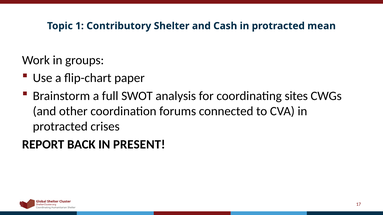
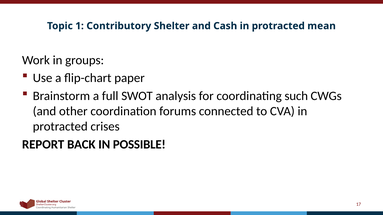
sites: sites -> such (296, 96)
PRESENT: PRESENT -> POSSIBLE (139, 145)
